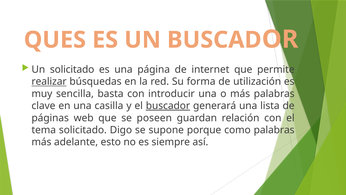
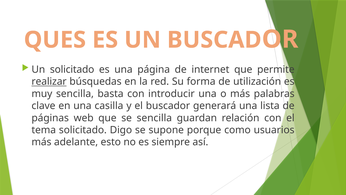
buscador underline: present -> none (168, 106)
se poseen: poseen -> sencilla (154, 118)
como palabras: palabras -> usuarios (274, 130)
